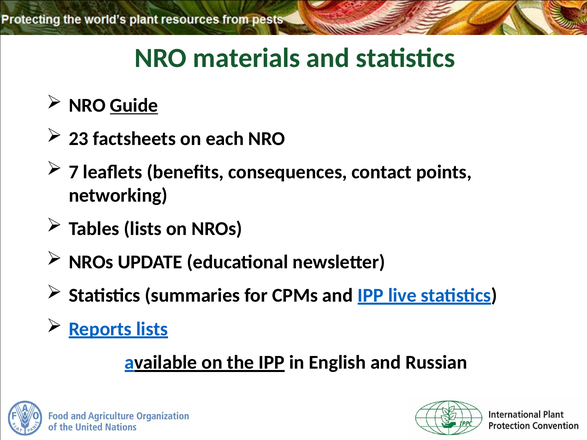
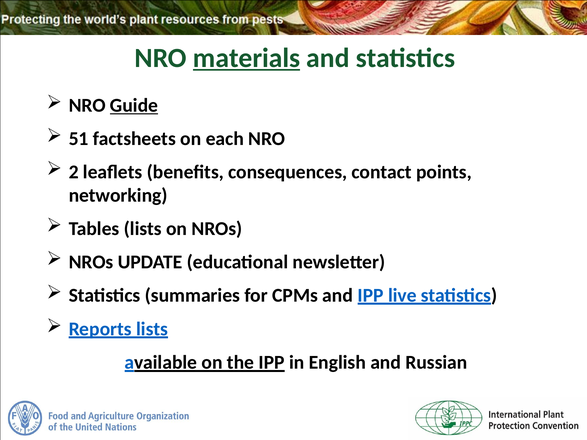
materials underline: none -> present (247, 58)
23: 23 -> 51 (79, 139)
7: 7 -> 2 (74, 172)
